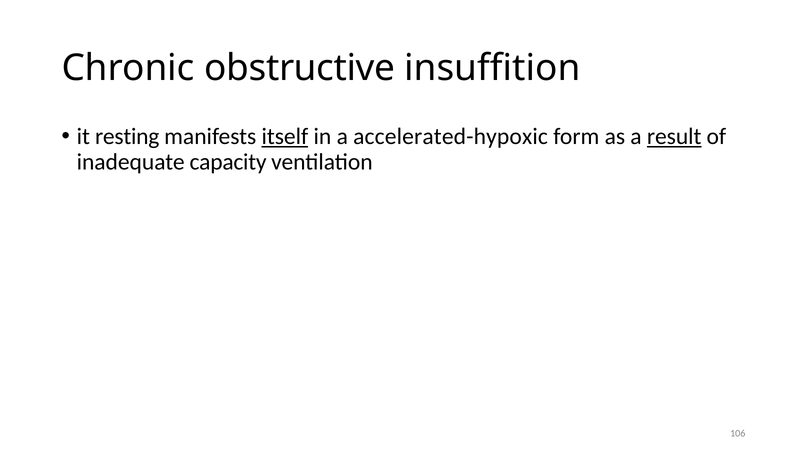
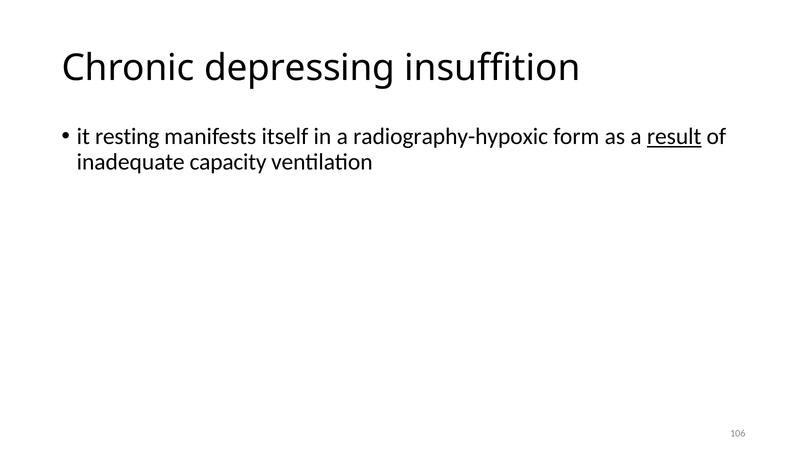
obstructive: obstructive -> depressing (300, 68)
itself underline: present -> none (285, 136)
accelerated-hypoxic: accelerated-hypoxic -> radiography-hypoxic (451, 136)
